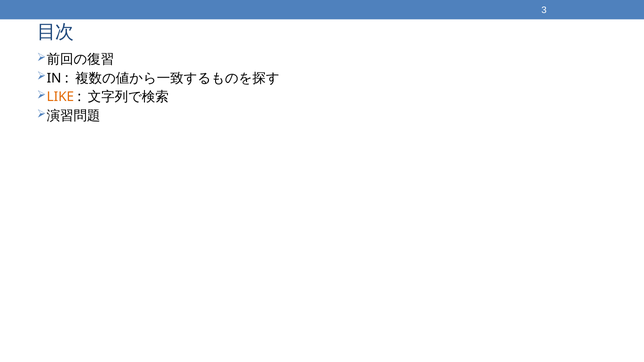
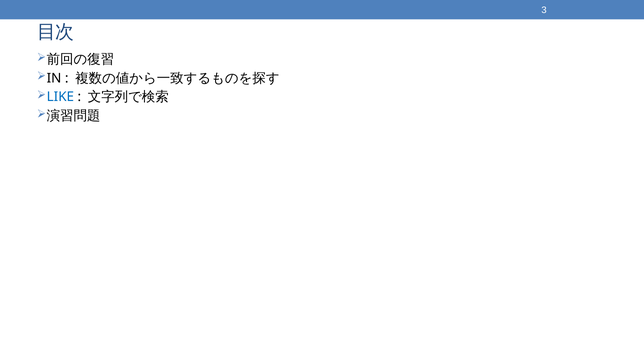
LIKE colour: orange -> blue (60, 97)
